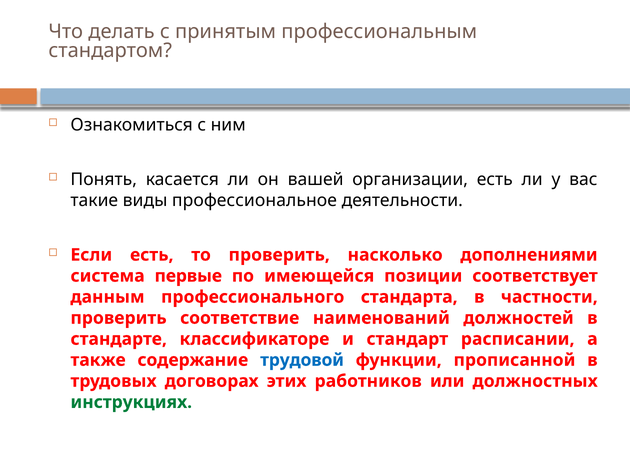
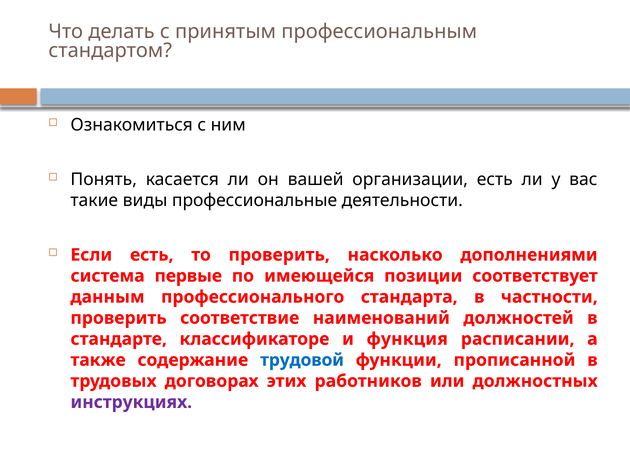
профессиональное: профессиональное -> профессиональные (255, 200)
стандарт: стандарт -> функция (407, 339)
инструкциях colour: green -> purple (131, 402)
